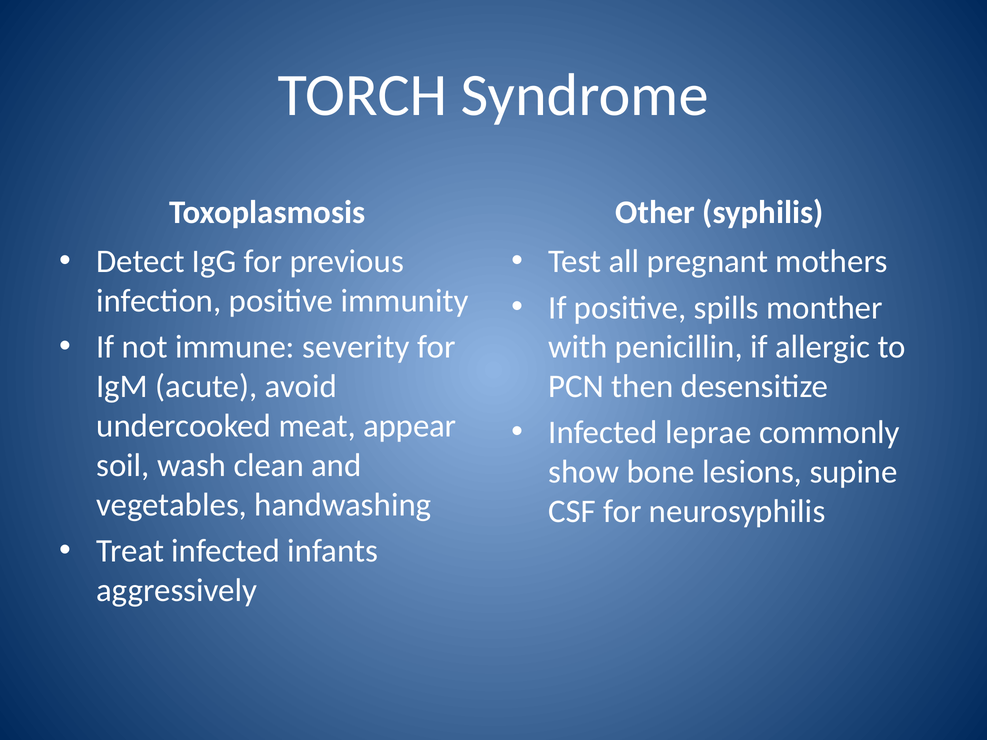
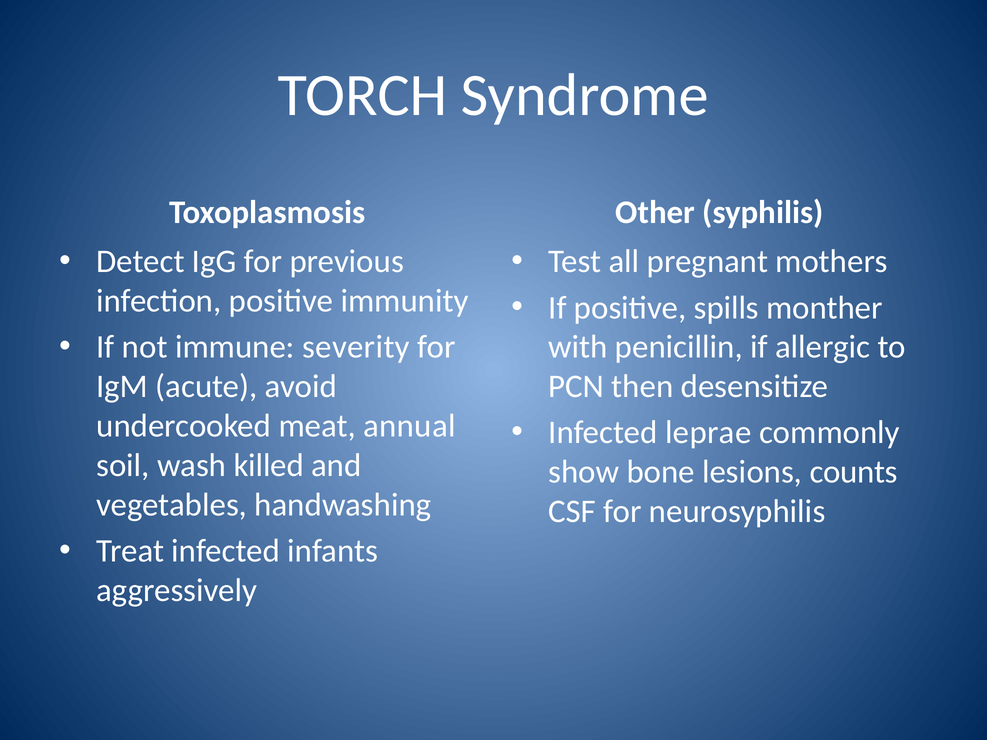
appear: appear -> annual (409, 426)
clean: clean -> killed (269, 466)
supine: supine -> counts (854, 472)
